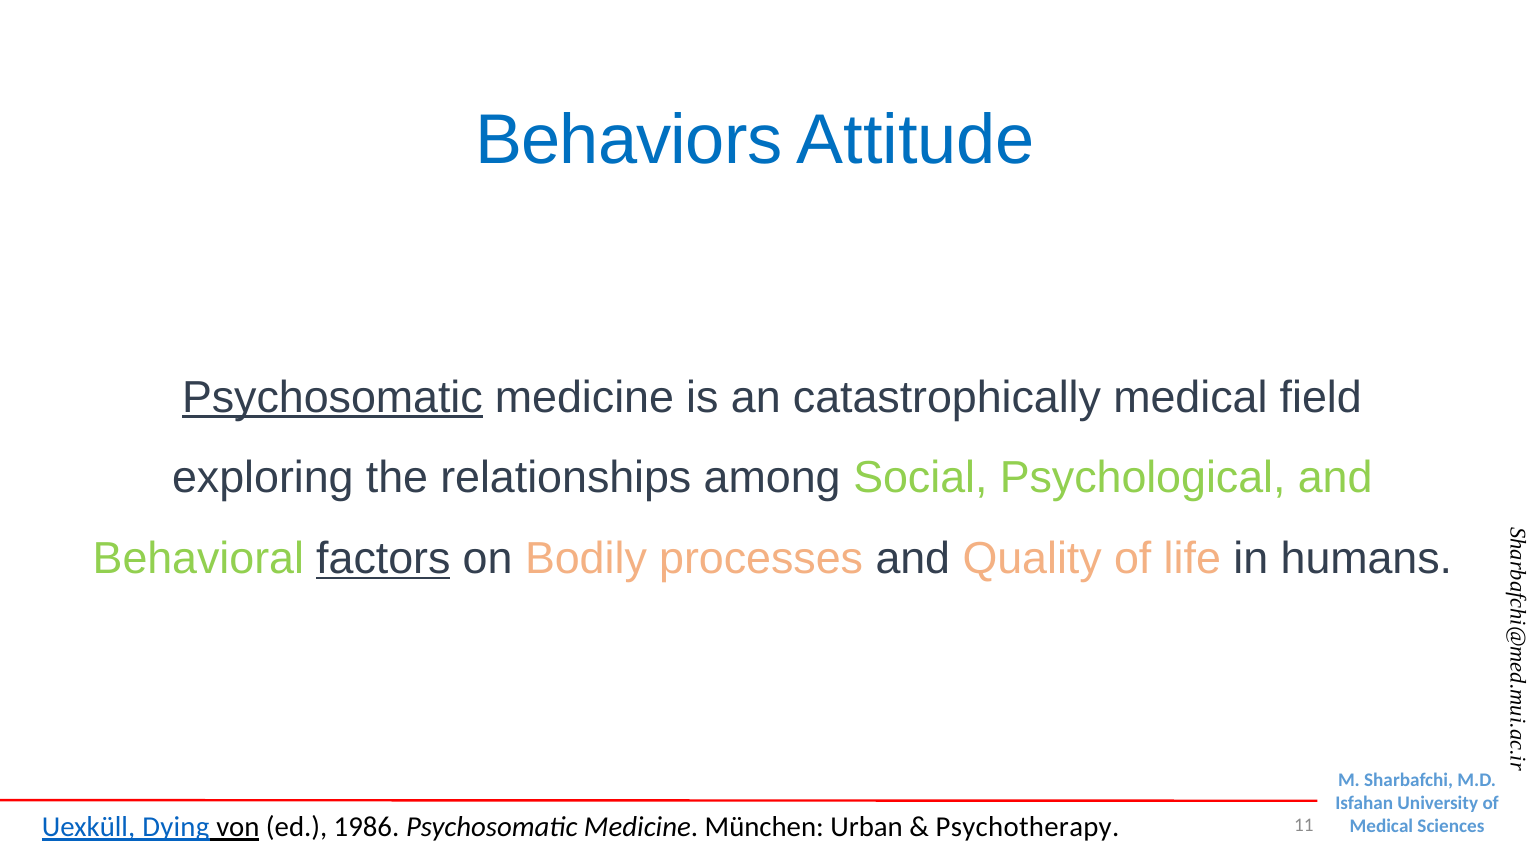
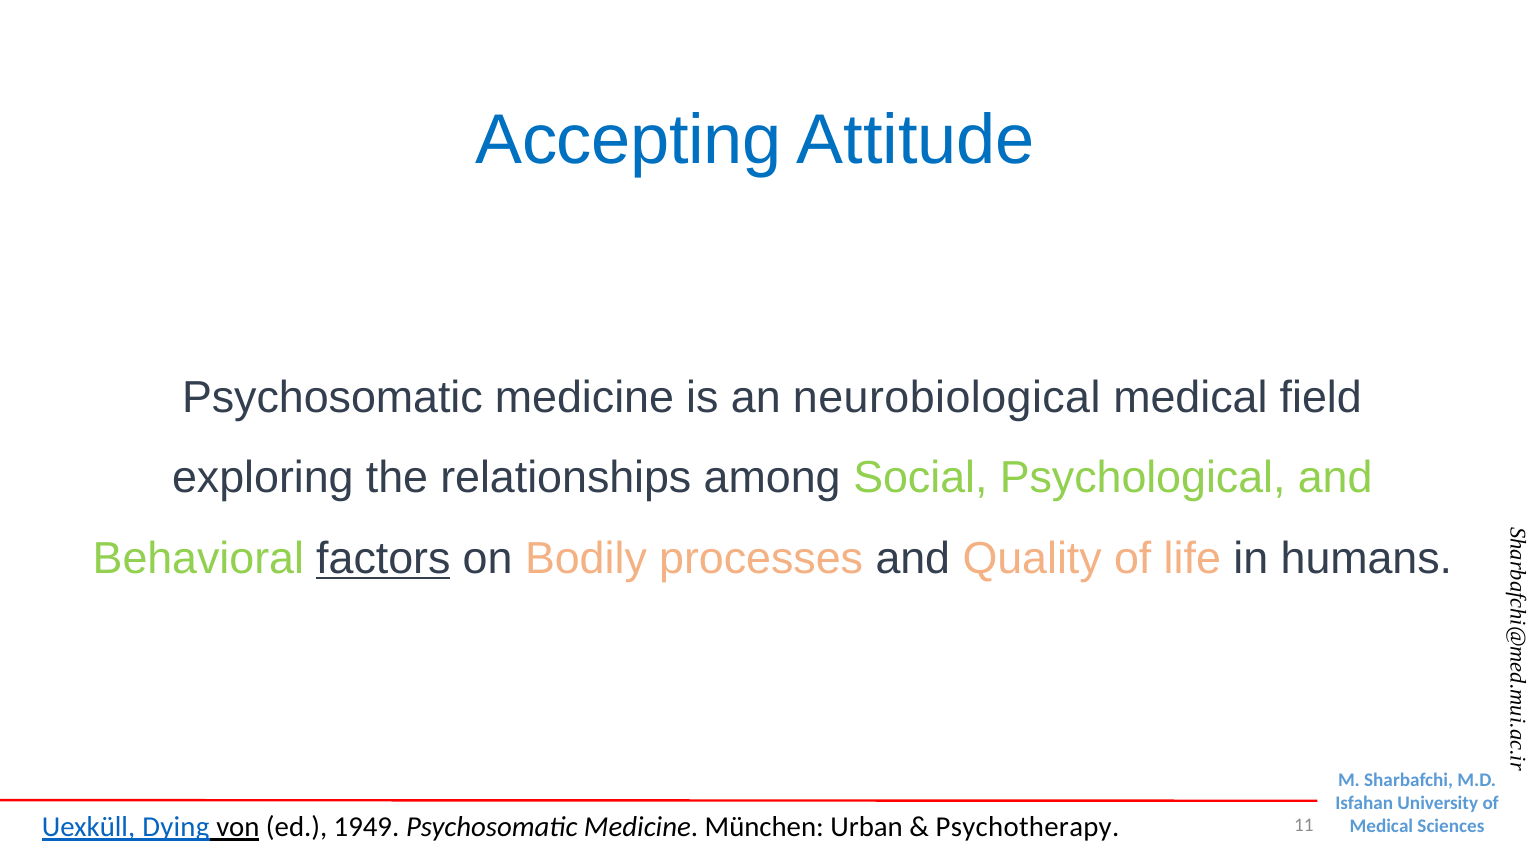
Behaviors: Behaviors -> Accepting (628, 141)
Psychosomatic underline: present -> none (332, 397)
catastrophically: catastrophically -> neurobiological (947, 397)
1986: 1986 -> 1949 (367, 827)
